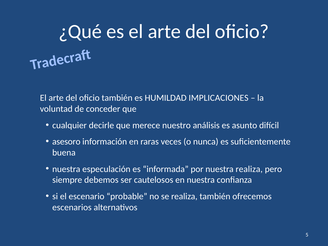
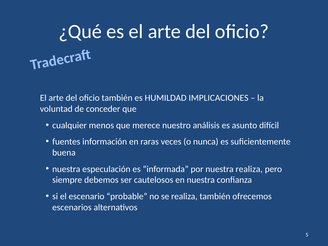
decirle: decirle -> menos (101, 125)
asesoro: asesoro -> fuentes (66, 142)
